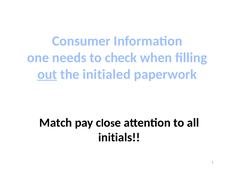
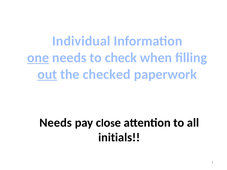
Consumer: Consumer -> Individual (81, 41)
one underline: none -> present (38, 58)
initialed: initialed -> checked (107, 74)
Match: Match -> Needs (56, 123)
